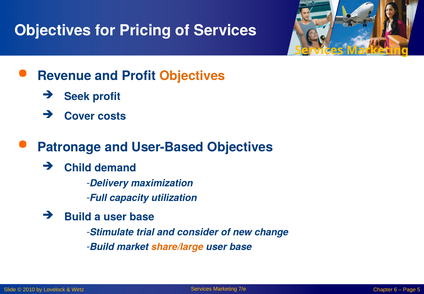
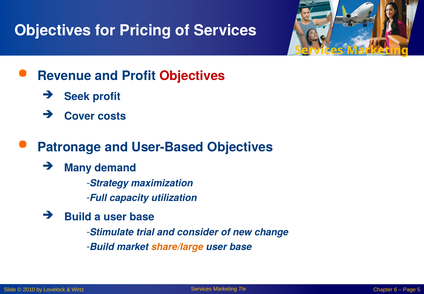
Objectives colour: orange -> red (192, 76)
Child: Child -> Many (78, 168)
Delivery: Delivery -> Strategy (109, 183)
